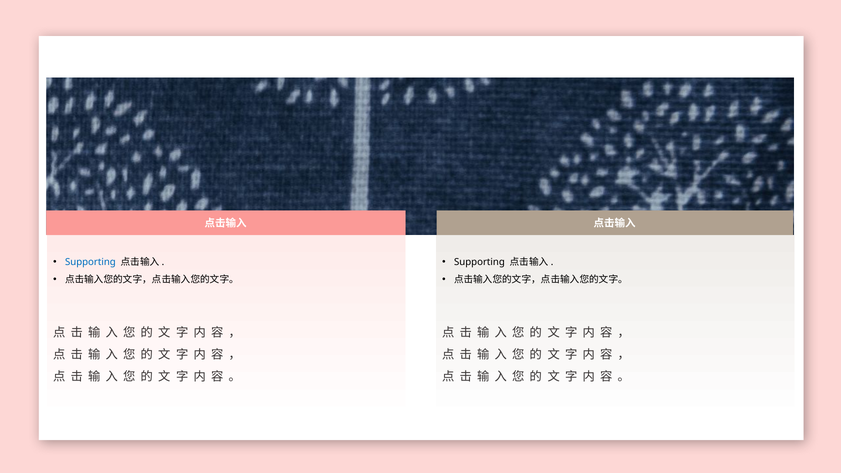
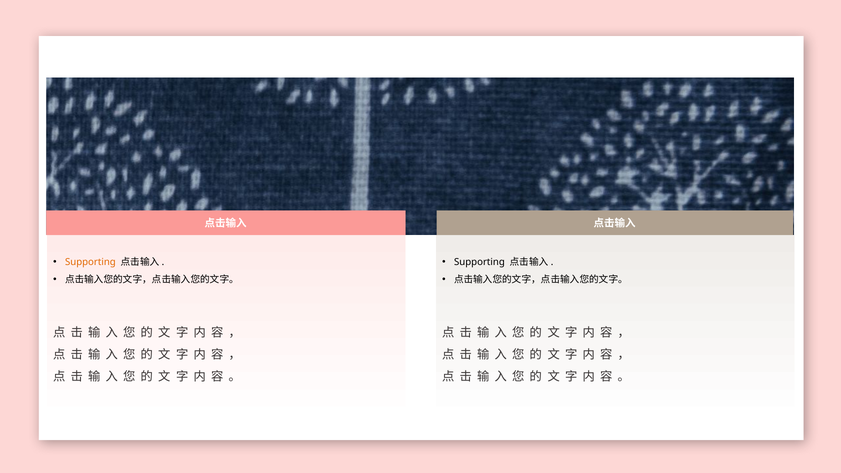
Supporting colour: blue -> orange (90, 262)
